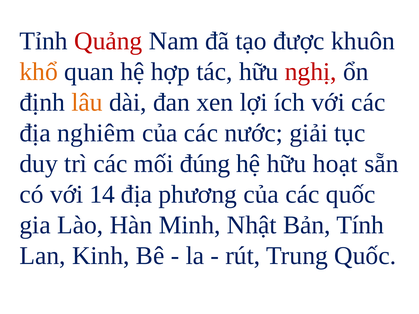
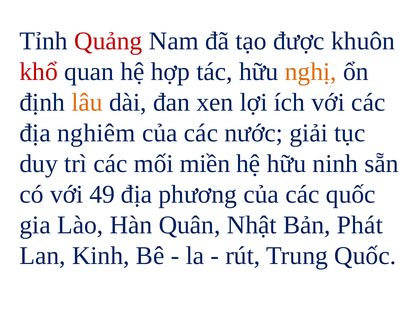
khổ colour: orange -> red (39, 72)
nghị colour: red -> orange (311, 72)
đúng: đúng -> miền (205, 164)
hoạt: hoạt -> ninh (335, 164)
14: 14 -> 49 (102, 195)
Minh: Minh -> Quân (190, 225)
Tính: Tính -> Phát (360, 225)
